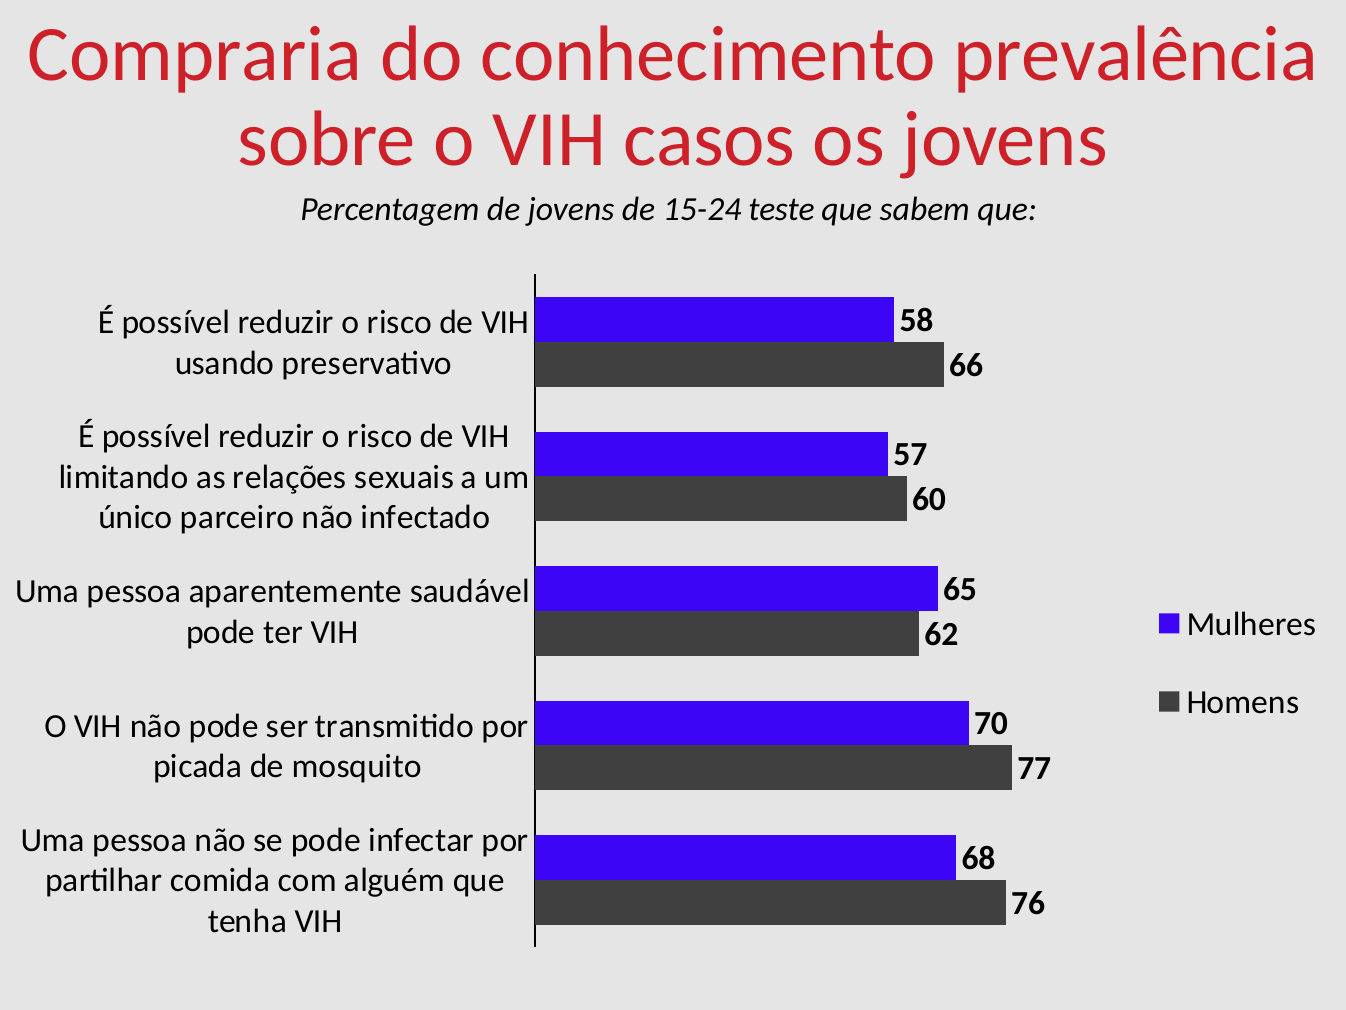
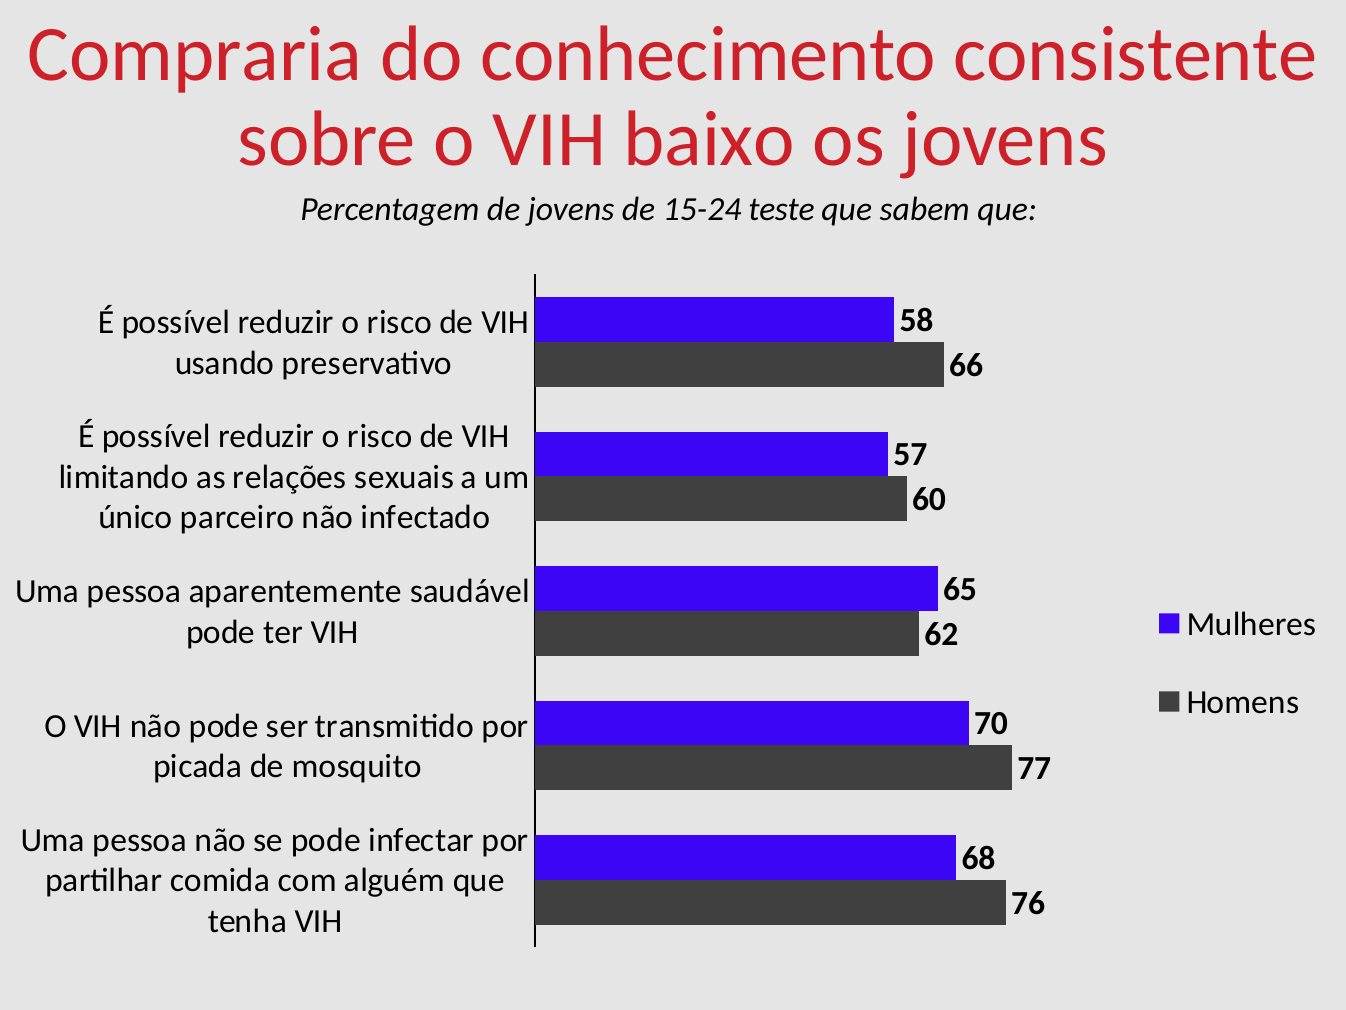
prevalência: prevalência -> consistente (1136, 55)
casos: casos -> baixo (709, 139)
